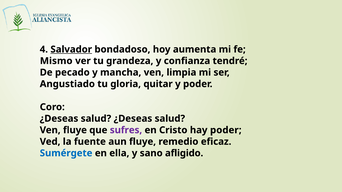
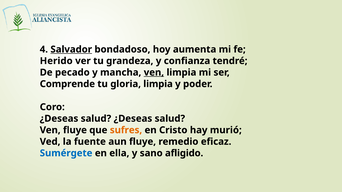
Mismo: Mismo -> Herido (56, 61)
ven underline: none -> present (154, 73)
Angustiado: Angustiado -> Comprende (67, 84)
gloria quitar: quitar -> limpia (158, 84)
sufres colour: purple -> orange (126, 130)
hay poder: poder -> murió (226, 130)
